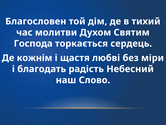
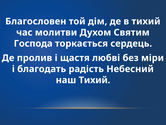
кожнім: кожнім -> пролив (34, 58)
наш Слово: Слово -> Тихий (94, 80)
